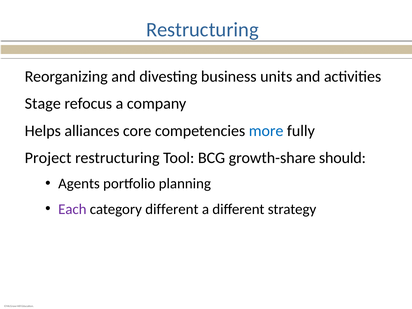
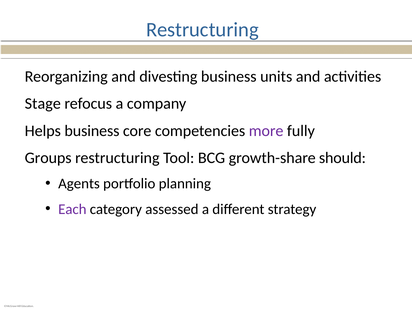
Helps alliances: alliances -> business (92, 131)
more colour: blue -> purple (266, 131)
Project: Project -> Groups (48, 158)
category different: different -> assessed (172, 209)
